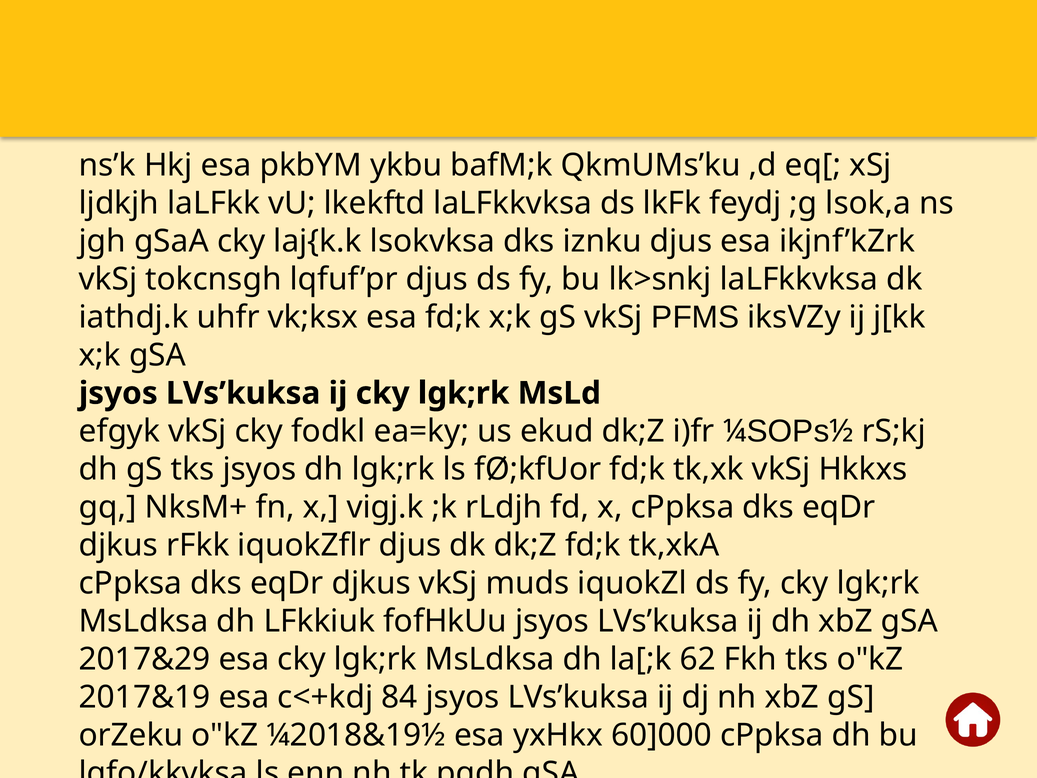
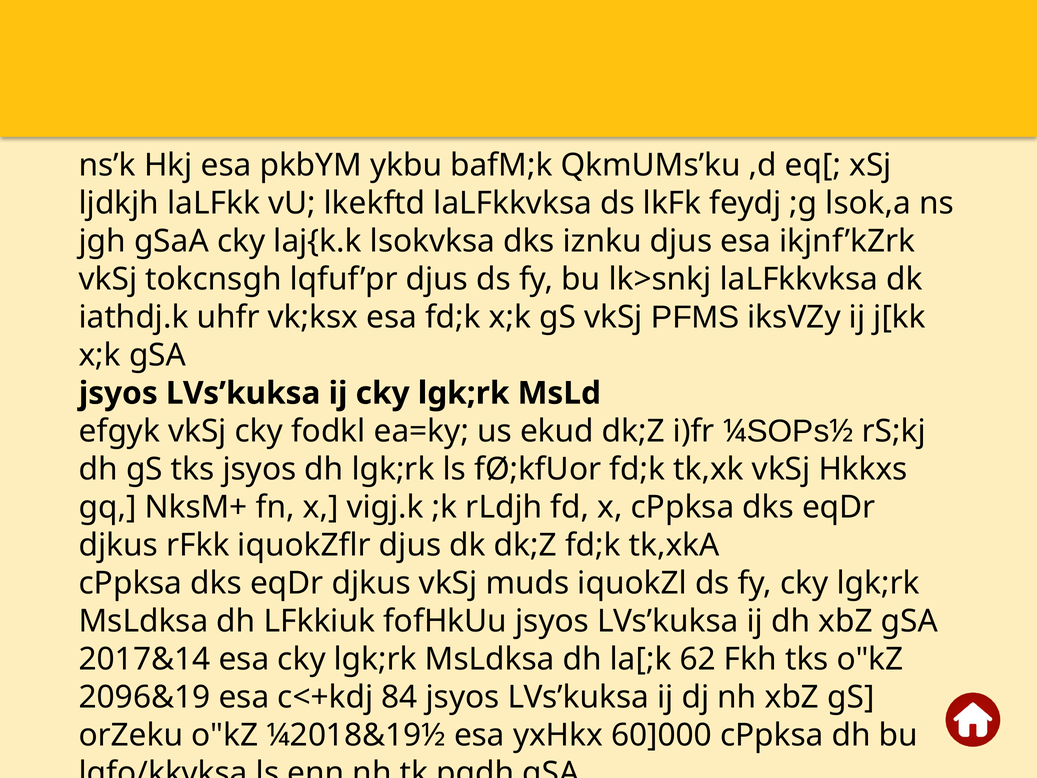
2017&29: 2017&29 -> 2017&14 (145, 659)
2017&19: 2017&19 -> 2096&19 (145, 697)
